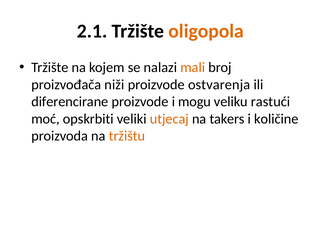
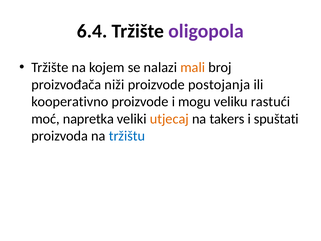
2.1: 2.1 -> 6.4 (92, 31)
oligopola colour: orange -> purple (206, 31)
ostvarenja: ostvarenja -> postojanja (219, 84)
diferencirane: diferencirane -> kooperativno (70, 102)
opskrbiti: opskrbiti -> napretka (88, 119)
količine: količine -> spuštati (276, 119)
tržištu colour: orange -> blue (127, 136)
